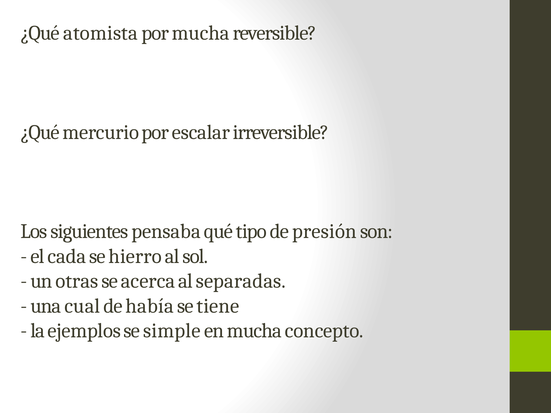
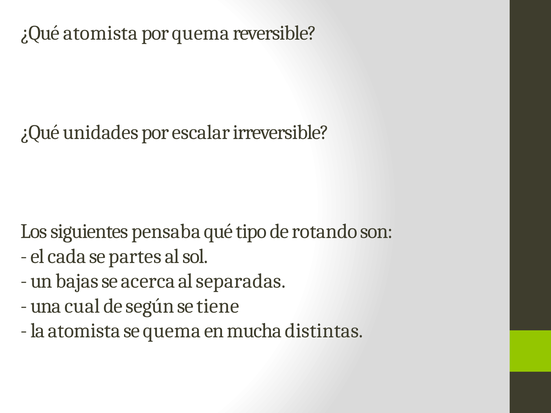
por mucha: mucha -> quema (201, 33)
mercurio: mercurio -> unidades (101, 132)
presión: presión -> rotando (325, 232)
hierro: hierro -> partes (135, 256)
otras: otras -> bajas (77, 281)
había: había -> según (150, 306)
la ejemplos: ejemplos -> atomista (84, 331)
se simple: simple -> quema (172, 331)
concepto: concepto -> distintas (324, 331)
